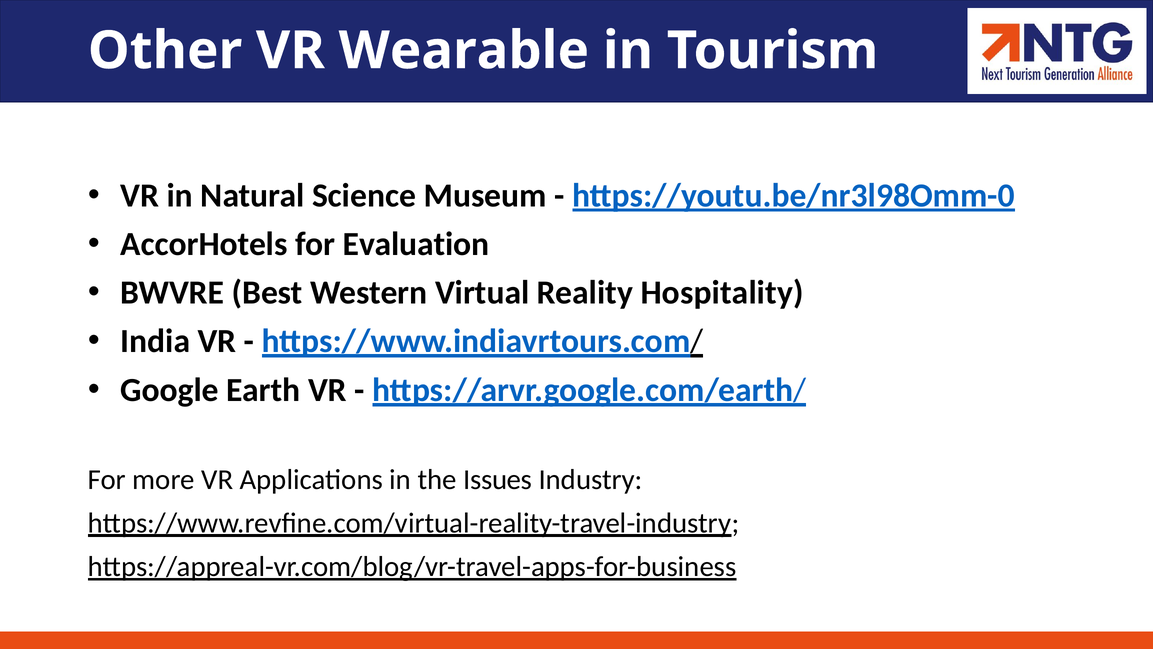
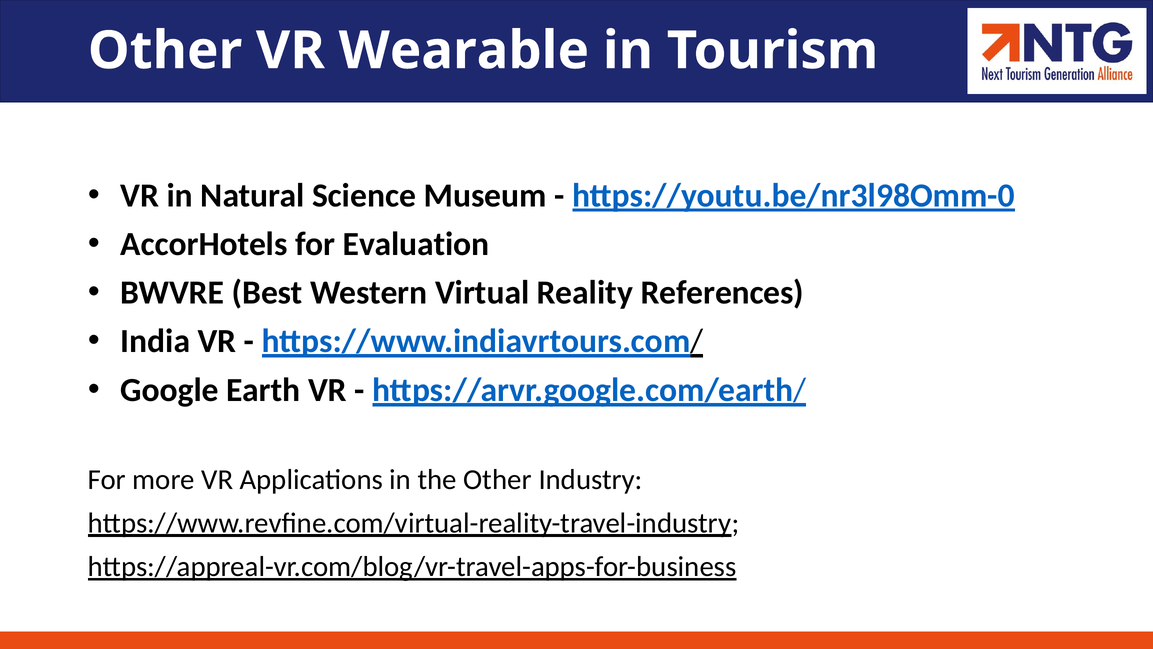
Hospitality: Hospitality -> References (722, 292)
the Issues: Issues -> Other (498, 479)
